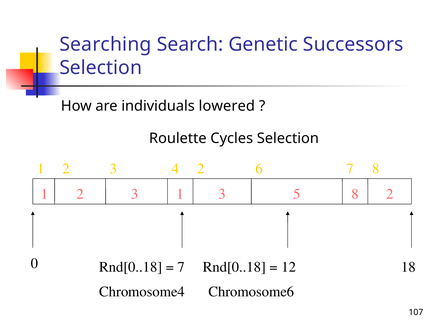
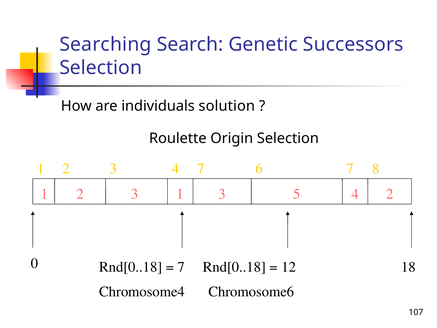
lowered: lowered -> solution (227, 106)
Cycles: Cycles -> Origin (232, 138)
4 2: 2 -> 7 (201, 168)
5 8: 8 -> 4 (355, 194)
